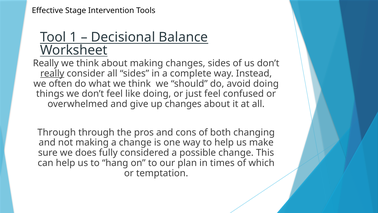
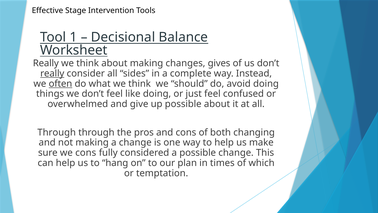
changes sides: sides -> gives (219, 63)
often underline: none -> present (60, 83)
up changes: changes -> possible (183, 104)
we does: does -> cons (86, 153)
